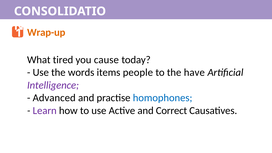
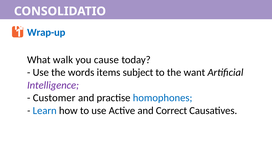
Wrap-up colour: orange -> blue (46, 32)
tired: tired -> walk (63, 60)
people: people -> subject (138, 72)
have: have -> want (194, 72)
Advanced: Advanced -> Customer (54, 98)
Learn colour: purple -> blue (45, 111)
